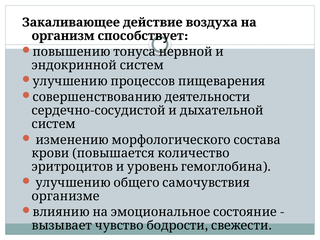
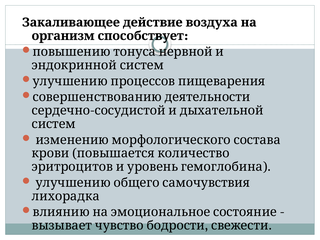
организме: организме -> лихорадка (66, 196)
